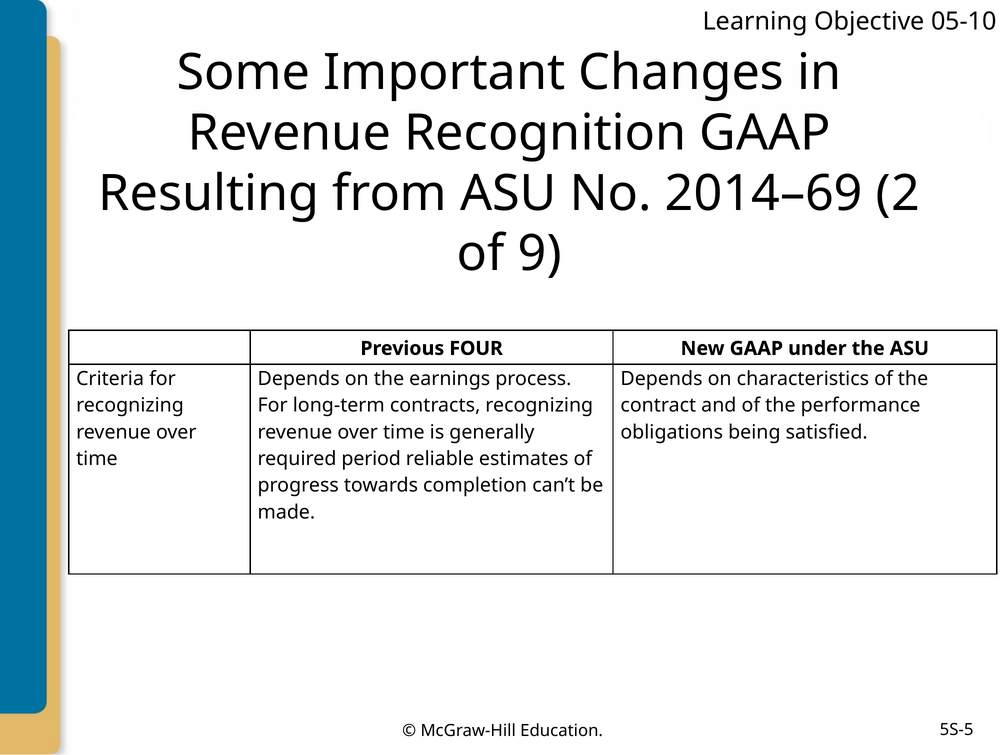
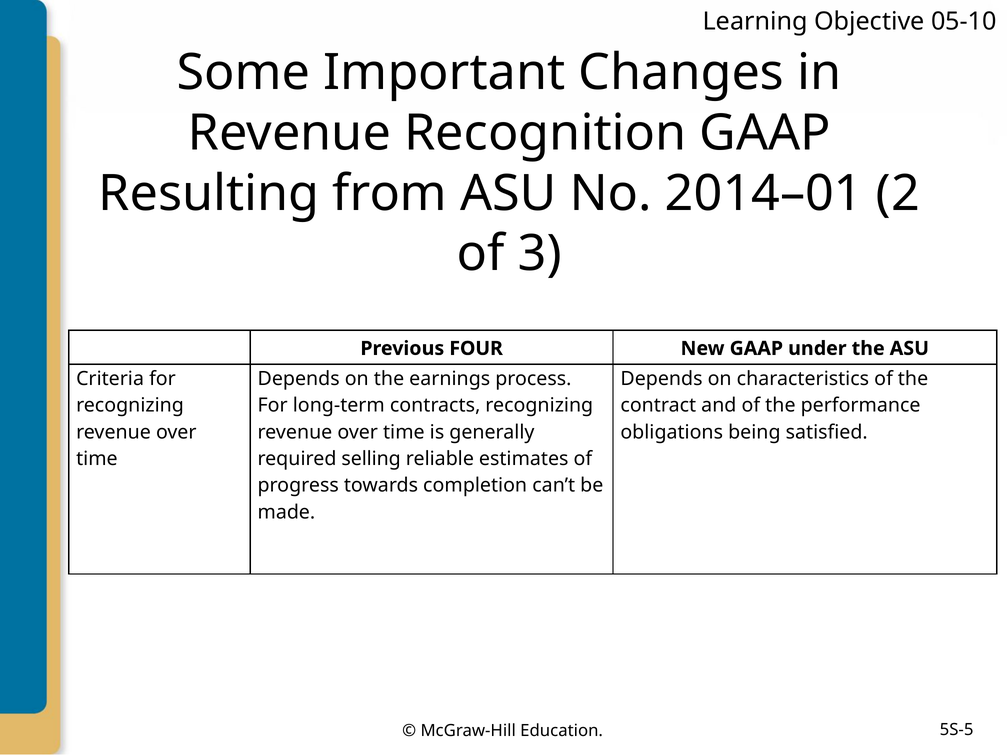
2014–69: 2014–69 -> 2014–01 (764, 193)
9: 9 -> 3 (540, 254)
period: period -> selling (371, 459)
